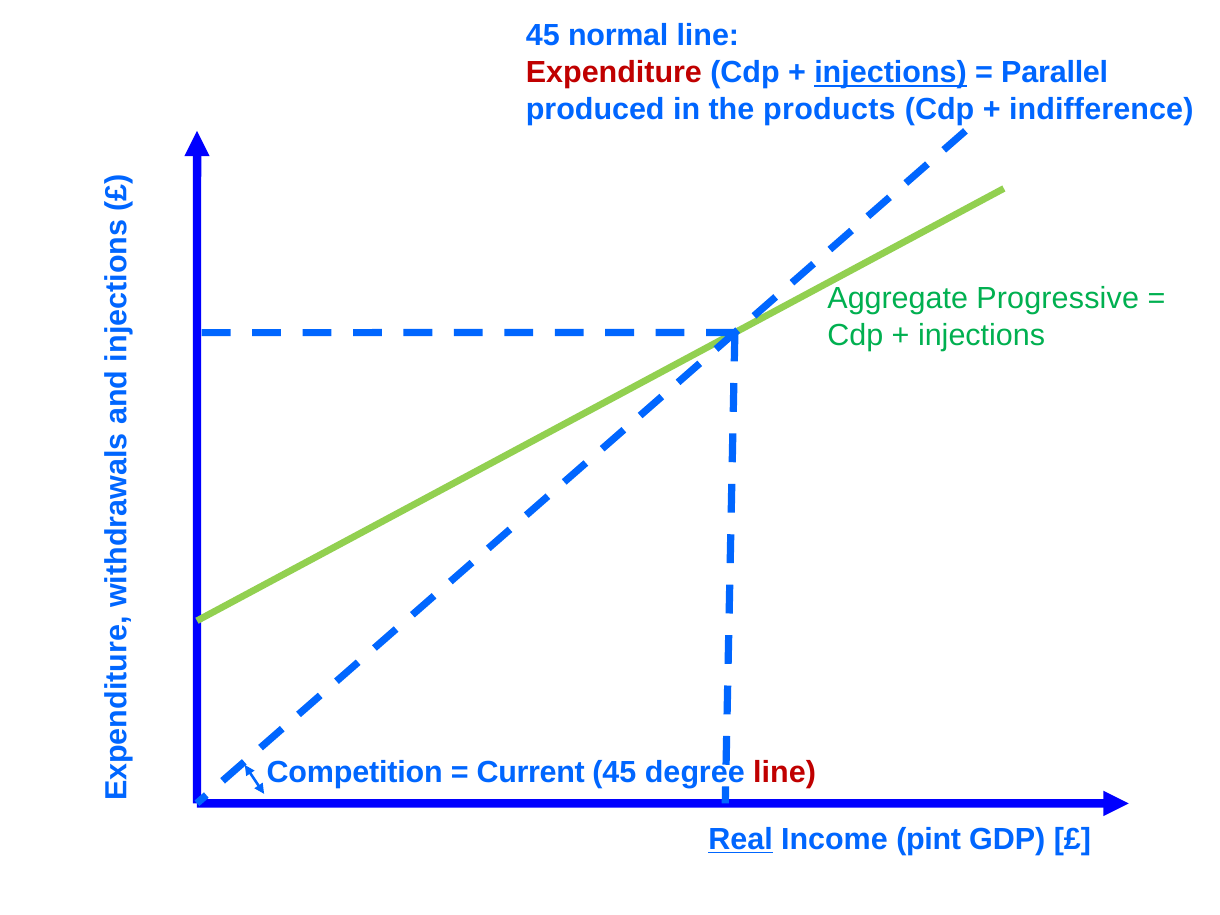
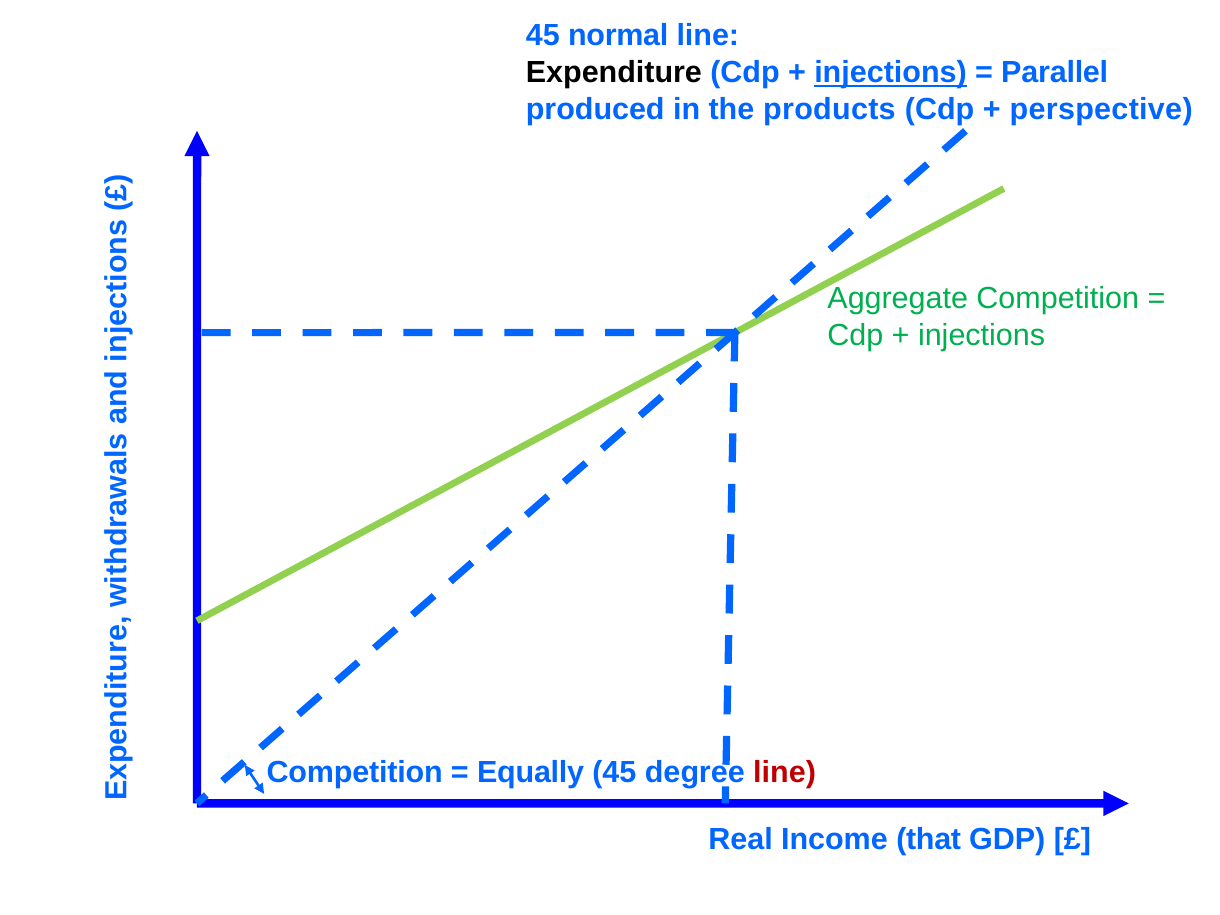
Expenditure colour: red -> black (614, 73)
indifference: indifference -> perspective (1101, 109)
Progressive: Progressive -> Competition (1058, 299)
Current: Current -> Equally (531, 772)
Real underline: present -> none (741, 839)
pint: pint -> that (929, 839)
